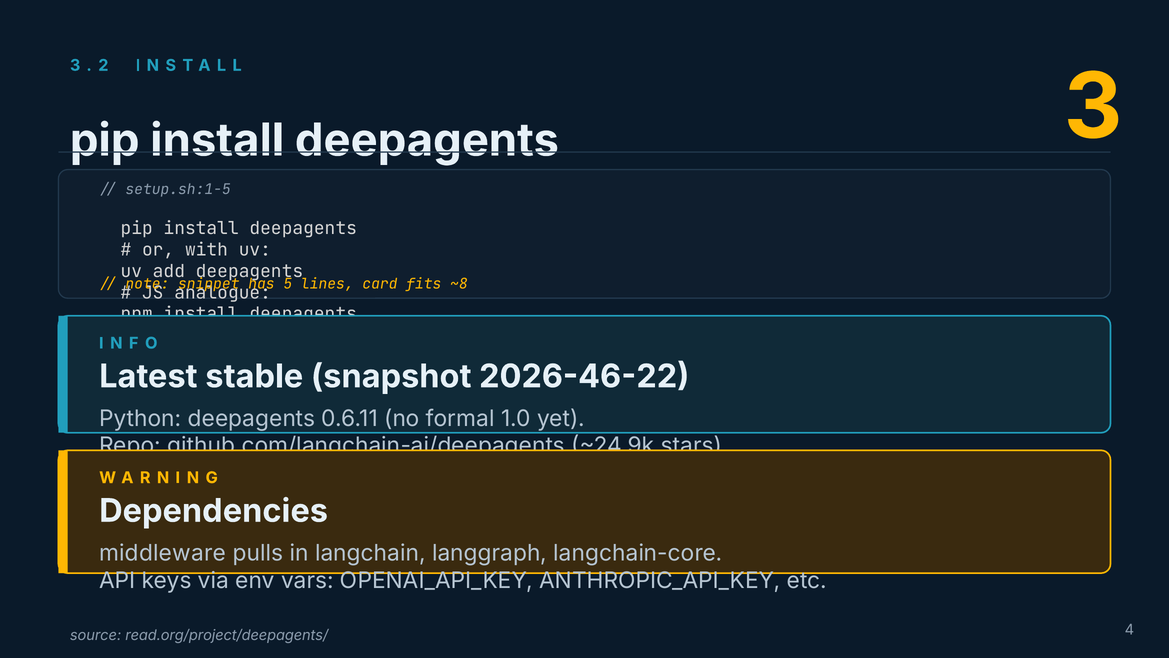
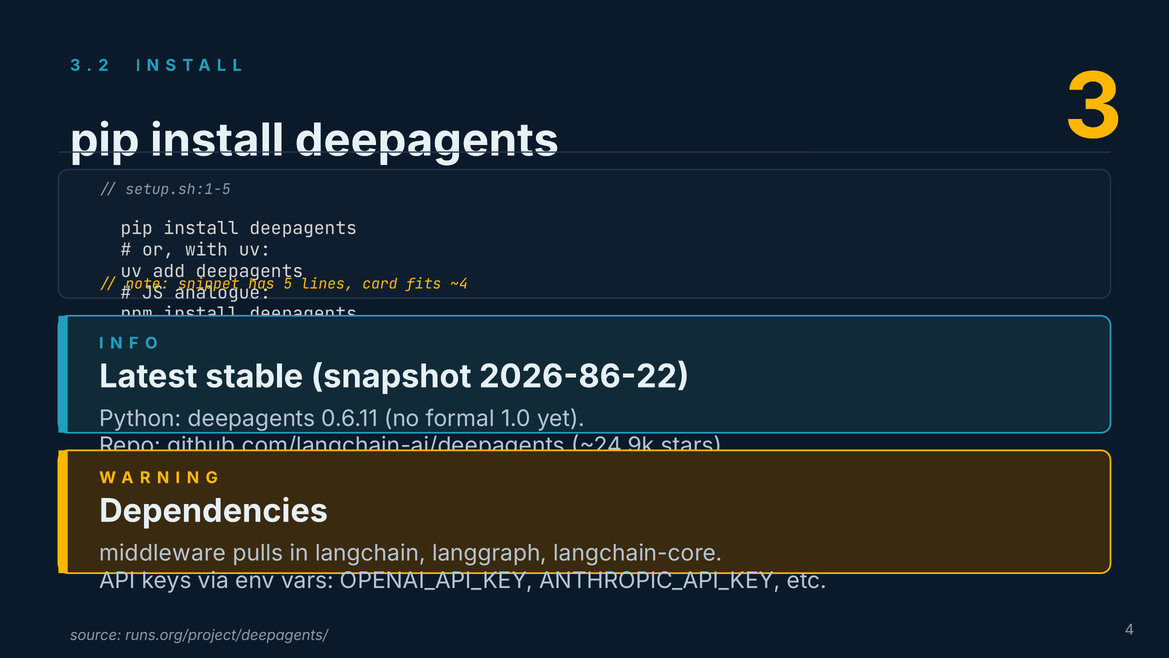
~8: ~8 -> ~4 (459, 284)
2026-46-22: 2026-46-22 -> 2026-86-22 (584, 376)
read.org/project/deepagents/: read.org/project/deepagents/ -> runs.org/project/deepagents/ (227, 635)
